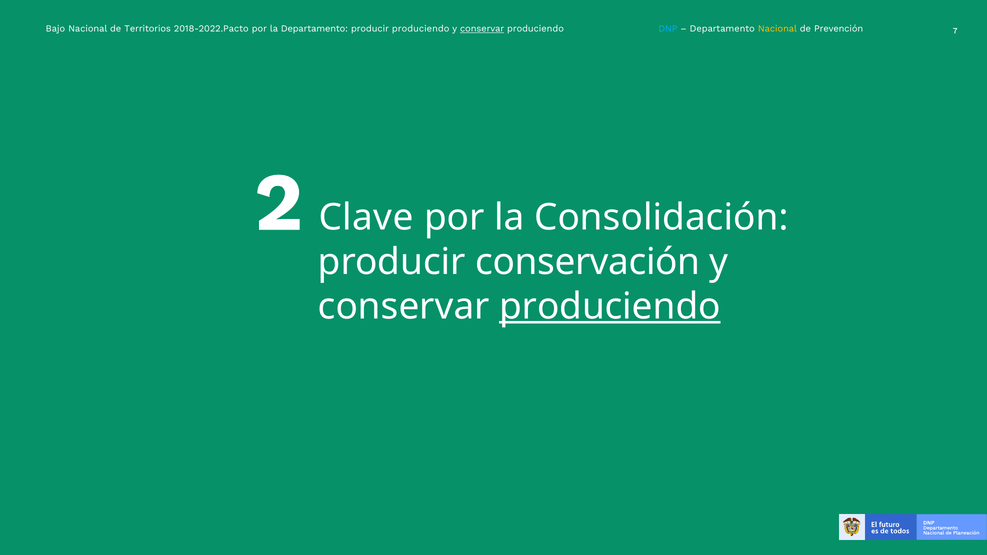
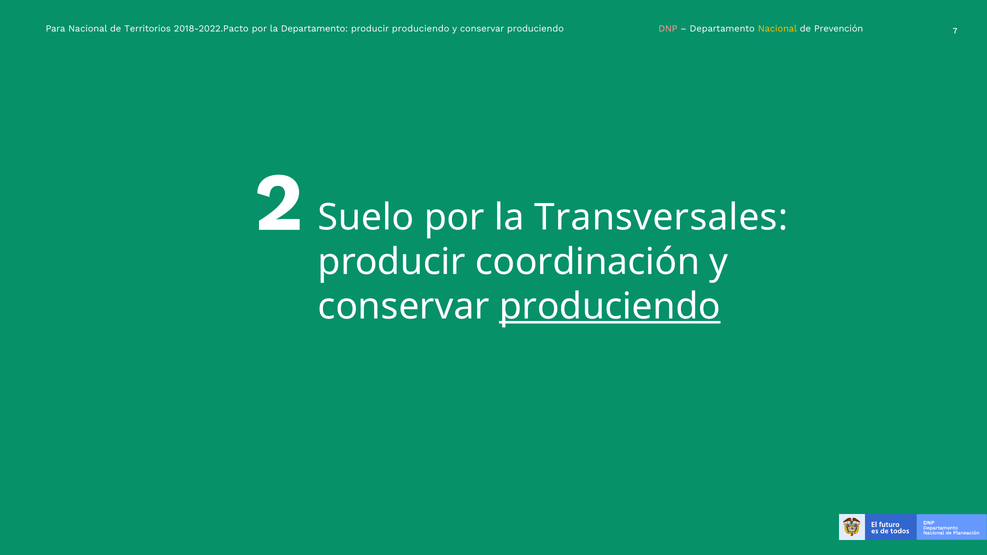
Bajo: Bajo -> Para (55, 29)
conservar underline: present -> none (482, 29)
DNP colour: light blue -> pink (668, 29)
Clave: Clave -> Suelo (366, 218)
Consolidación: Consolidación -> Transversales (661, 218)
conservación: conservación -> coordinación (588, 262)
